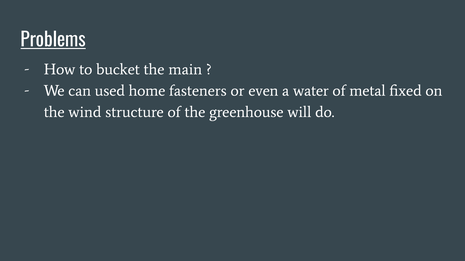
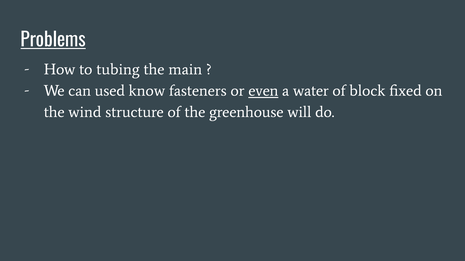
bucket: bucket -> tubing (118, 70)
home: home -> know (147, 91)
even underline: none -> present (263, 91)
metal: metal -> block (367, 91)
